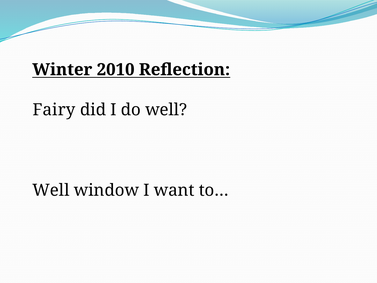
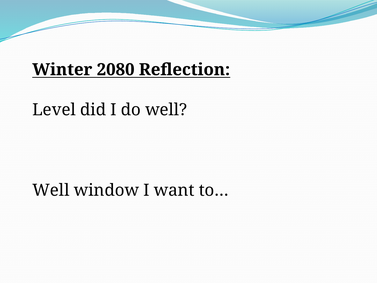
2010: 2010 -> 2080 (116, 70)
Fairy: Fairy -> Level (54, 110)
